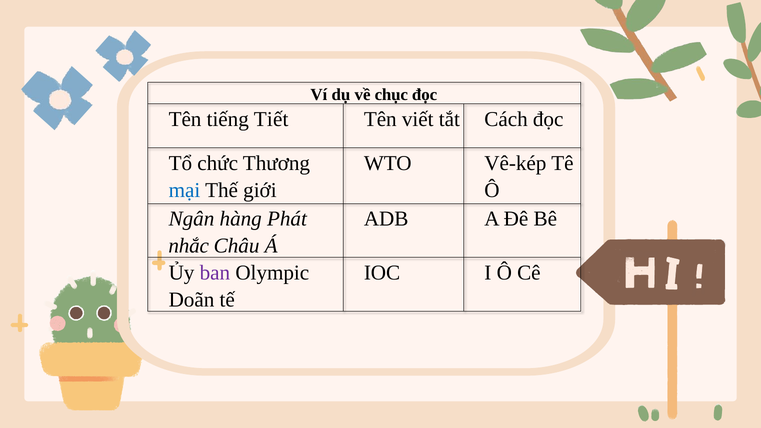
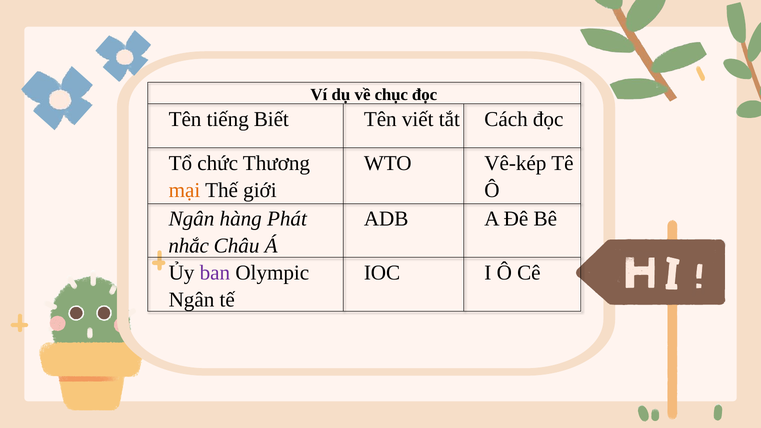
Tiết: Tiết -> Biết (271, 119)
mại colour: blue -> orange (184, 190)
Doãn: Doãn -> Ngân (191, 300)
